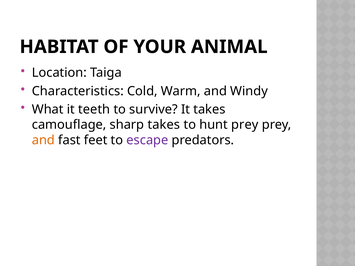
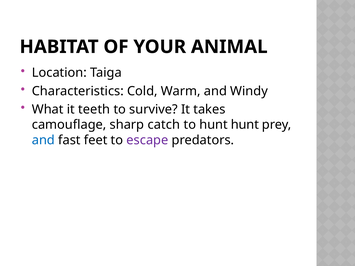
sharp takes: takes -> catch (164, 125)
hunt prey: prey -> hunt (245, 125)
and colour: orange -> blue (43, 140)
